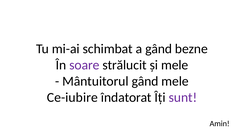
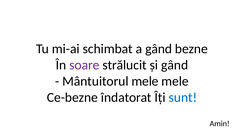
și mele: mele -> gând (175, 65)
Mântuitorul gând: gând -> mele (145, 81)
Ce-iubire: Ce-iubire -> Ce-bezne (72, 98)
sunt colour: purple -> blue (183, 98)
